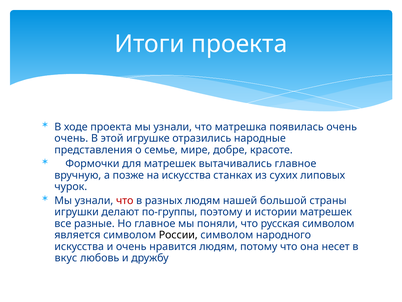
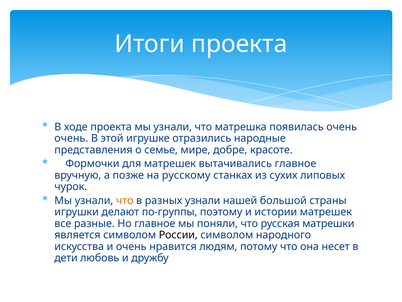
на искусства: искусства -> русскому (186, 175)
что colour: red -> orange (125, 200)
разных людям: людям -> узнали (203, 200)
русская символом: символом -> матрешки (328, 223)
вкус: вкус -> дети (66, 258)
